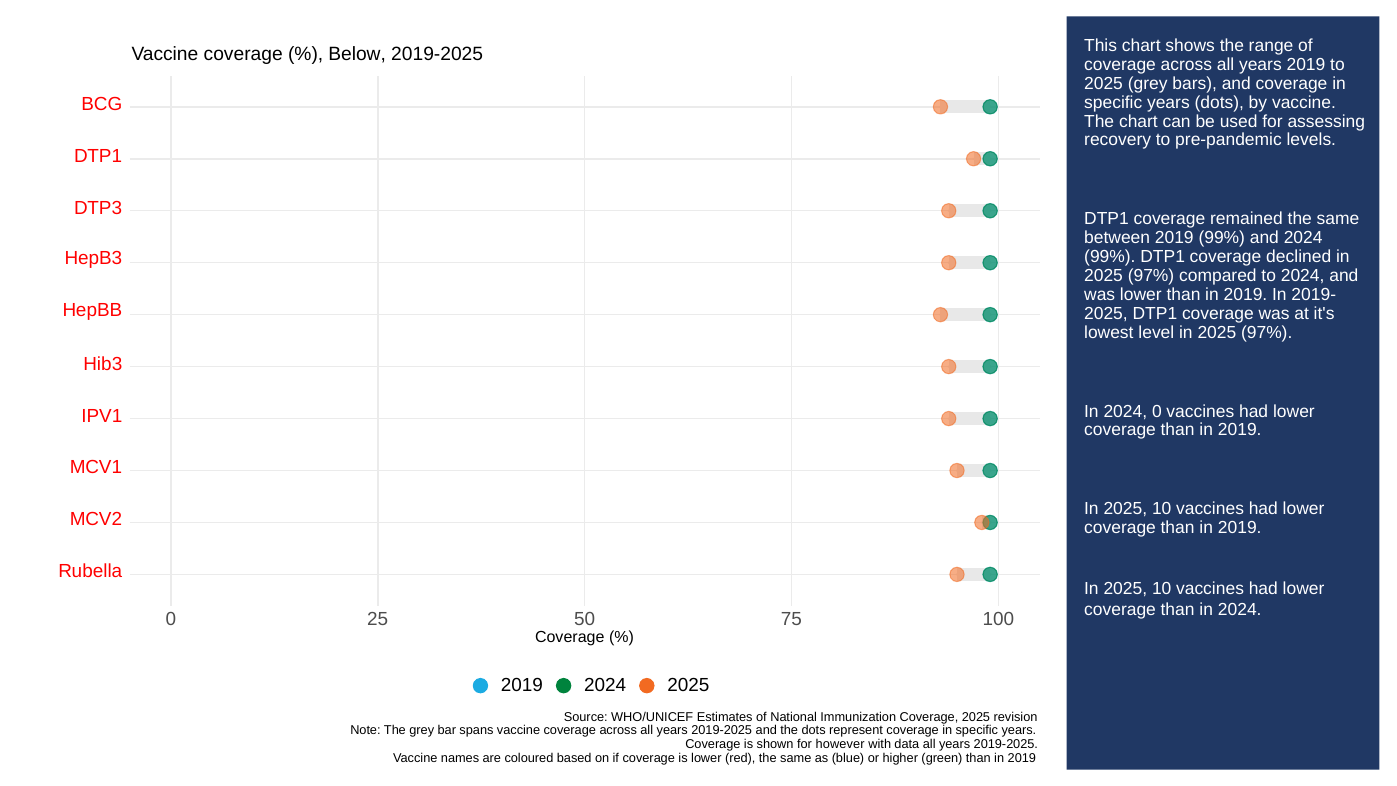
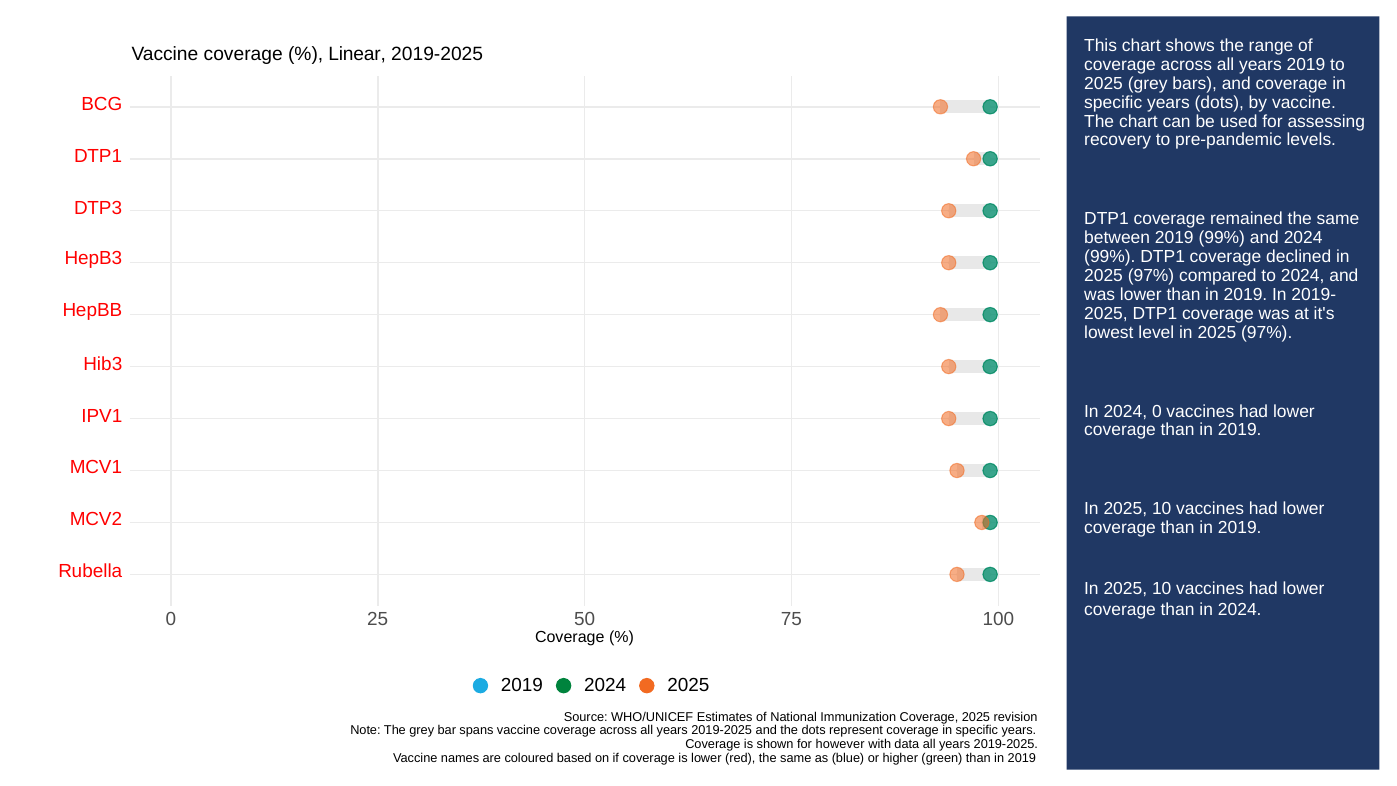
Below: Below -> Linear (357, 54)
